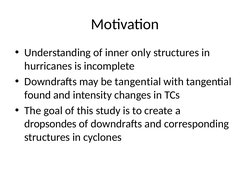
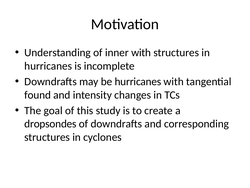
inner only: only -> with (141, 52)
be tangential: tangential -> hurricanes (138, 81)
